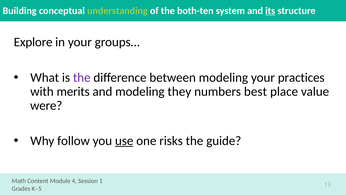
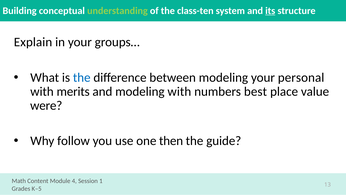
both-ten: both-ten -> class-ten (195, 11)
Explore: Explore -> Explain (33, 42)
the colour: purple -> blue (82, 77)
practices: practices -> personal (301, 77)
modeling they: they -> with (179, 91)
use underline: present -> none (124, 141)
risks: risks -> then (171, 141)
